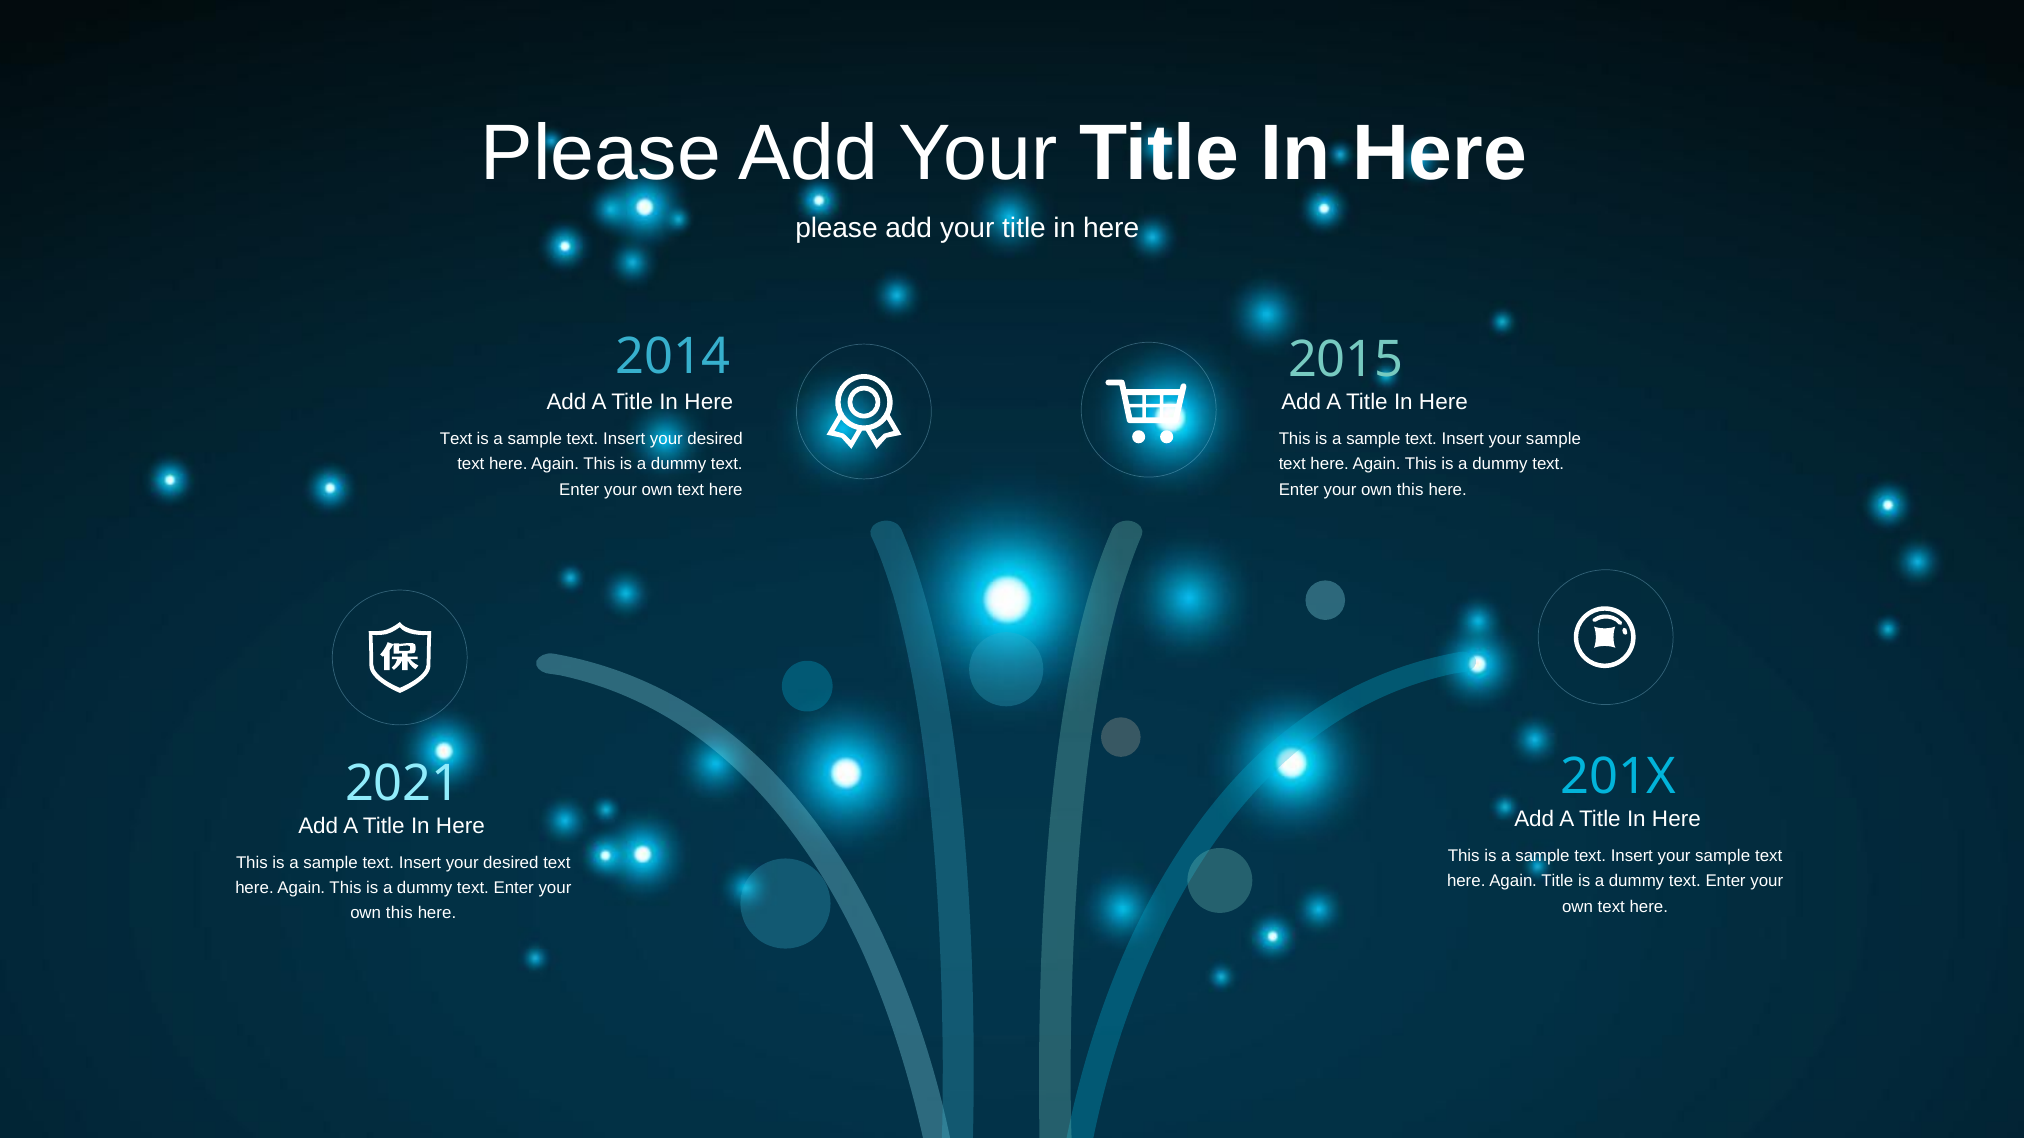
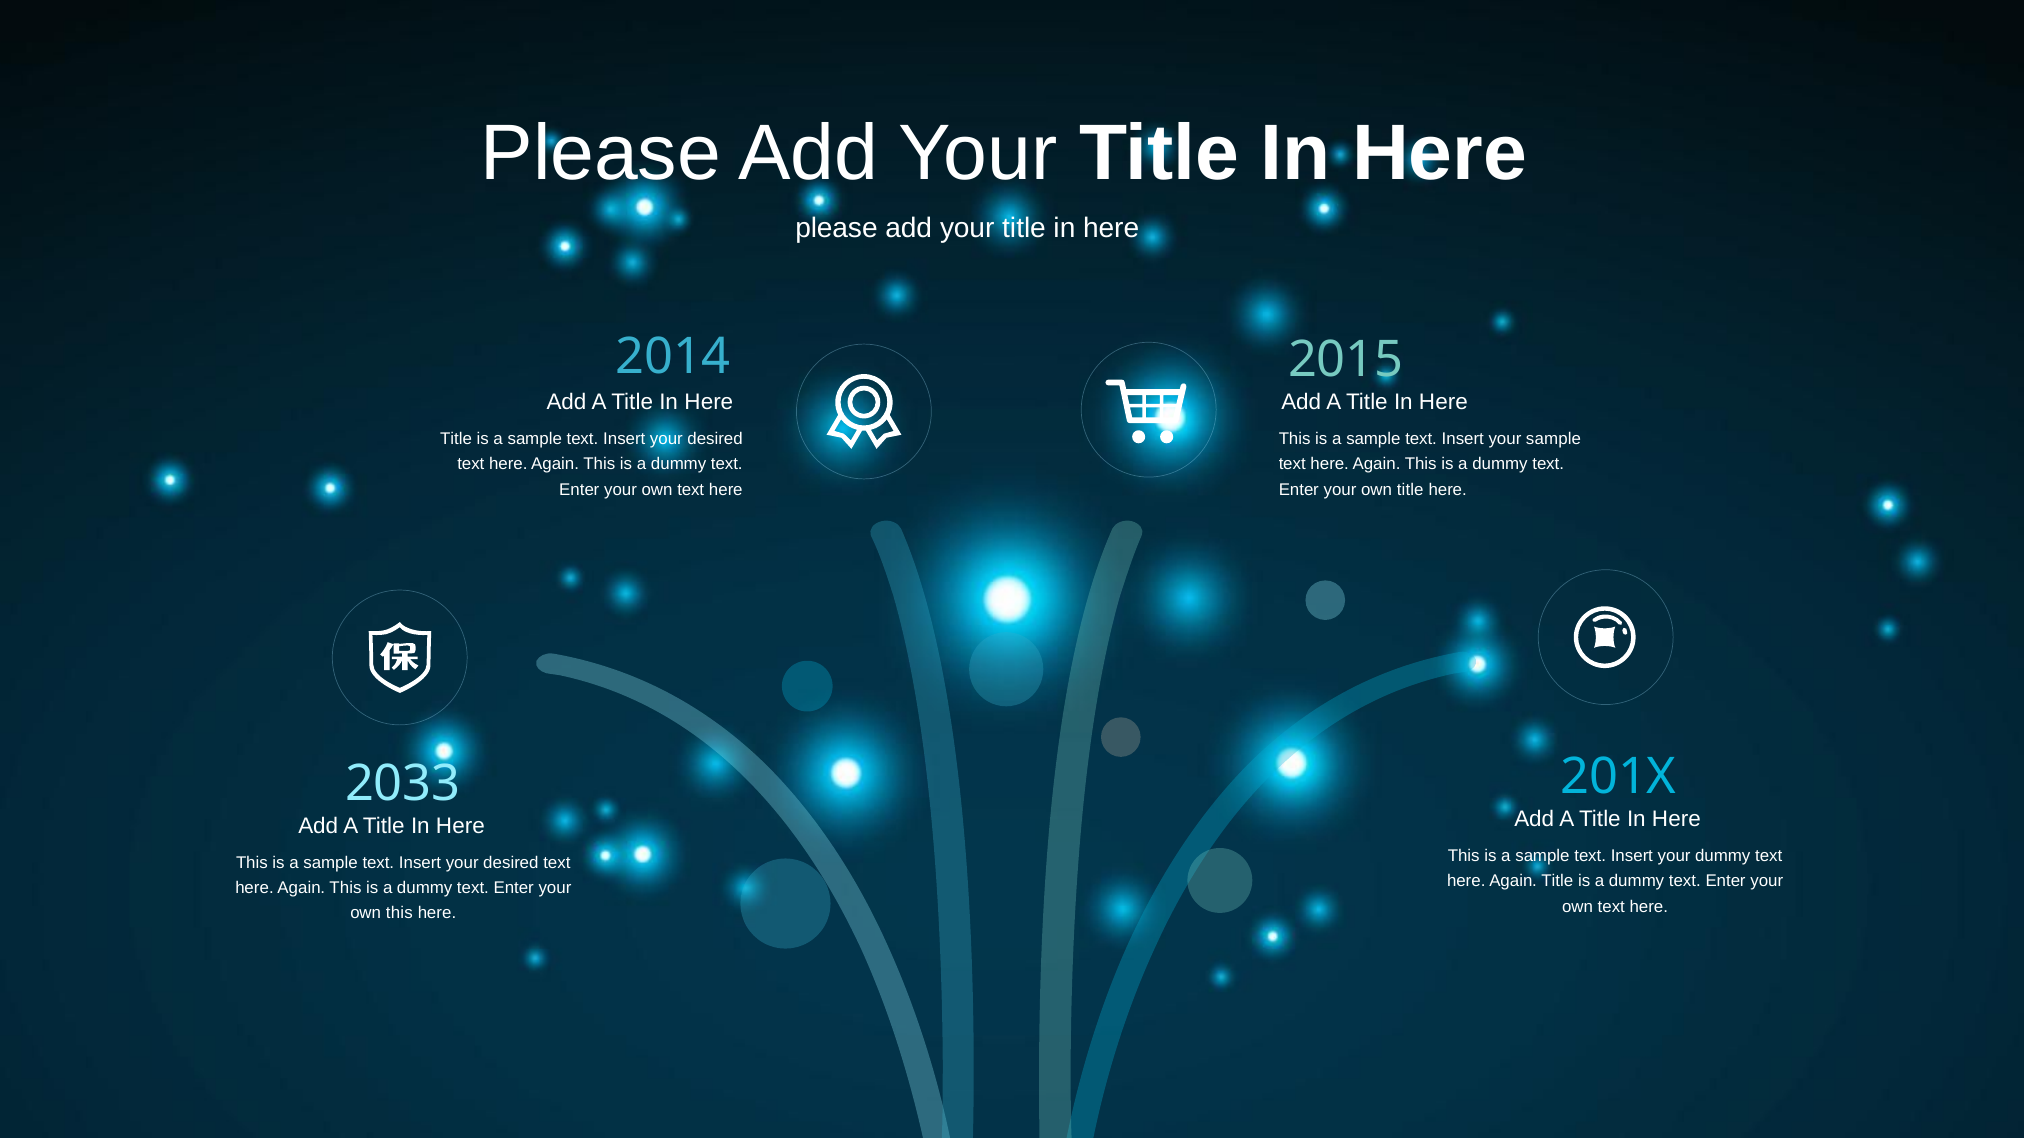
Text: Text -> Title (456, 439)
this: this -> title (1410, 490)
2021: 2021 -> 2033 (403, 784)
sample: sample -> dummy (1723, 856)
